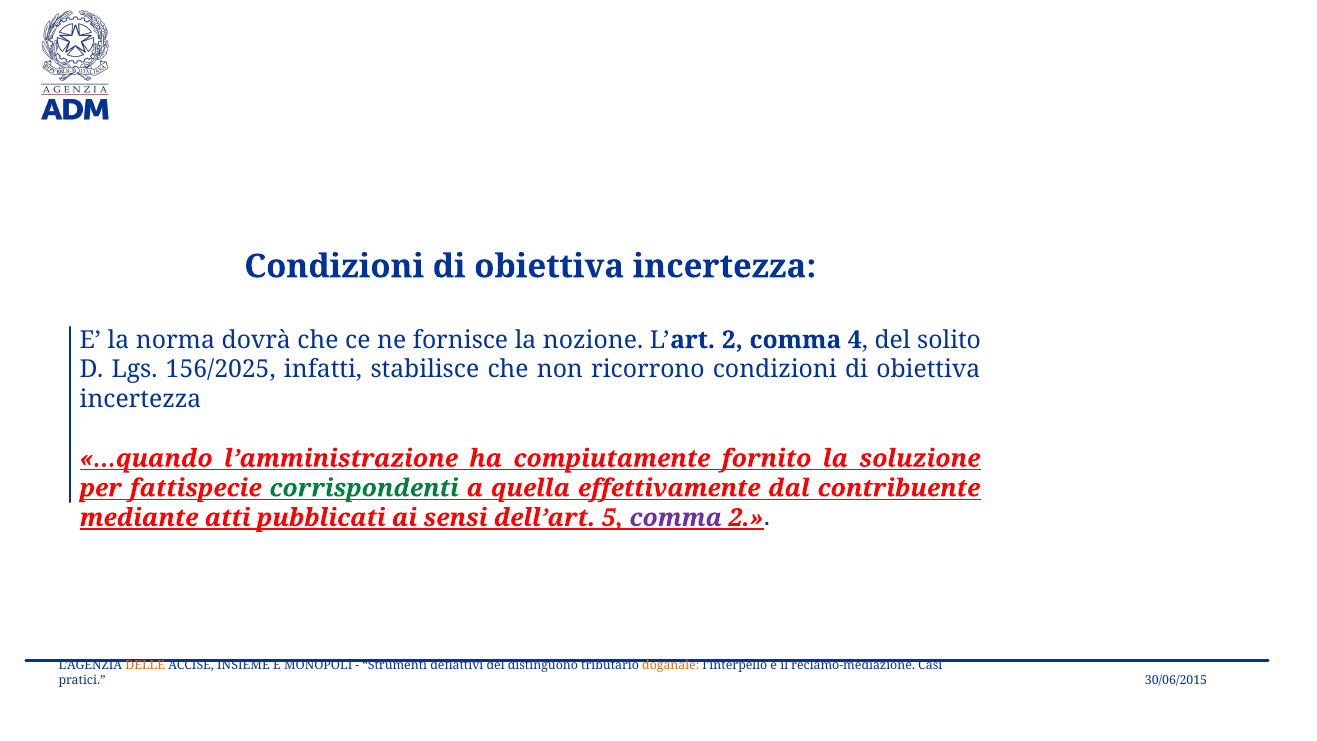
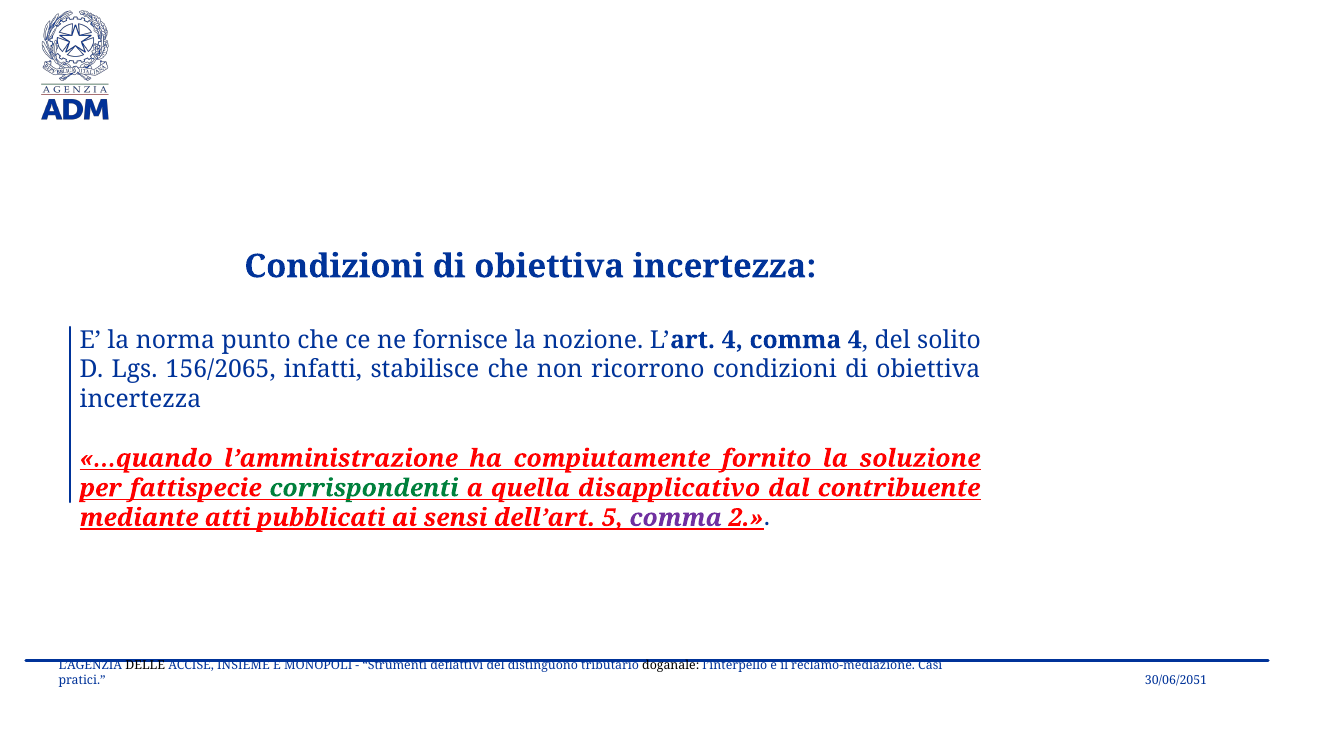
dovrà: dovrà -> punto (256, 340)
L’art 2: 2 -> 4 (732, 340)
156/2025: 156/2025 -> 156/2065 (221, 369)
effettivamente: effettivamente -> disapplicativo (669, 488)
DELLE colour: orange -> black (145, 666)
doganale colour: orange -> black (671, 666)
30/06/2015: 30/06/2015 -> 30/06/2051 (1176, 680)
